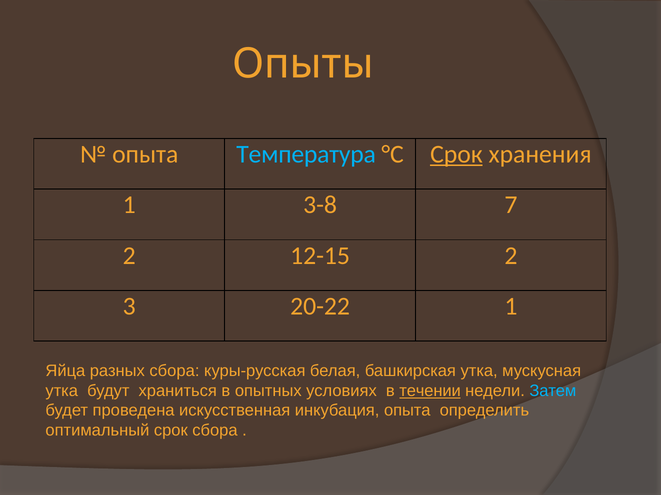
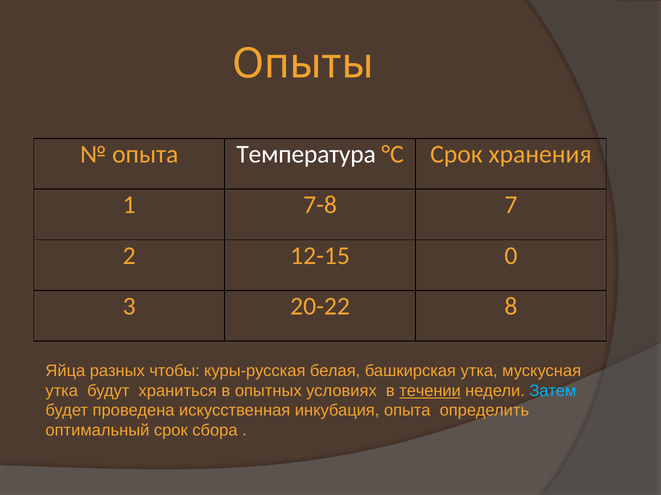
Температура colour: light blue -> white (306, 155)
Срок underline: present -> none (456, 155)
3-8: 3-8 -> 7-8 (320, 205)
12-15 2: 2 -> 0 (511, 256)
20-22 1: 1 -> 8 (511, 307)
разных сбора: сбора -> чтобы (175, 371)
